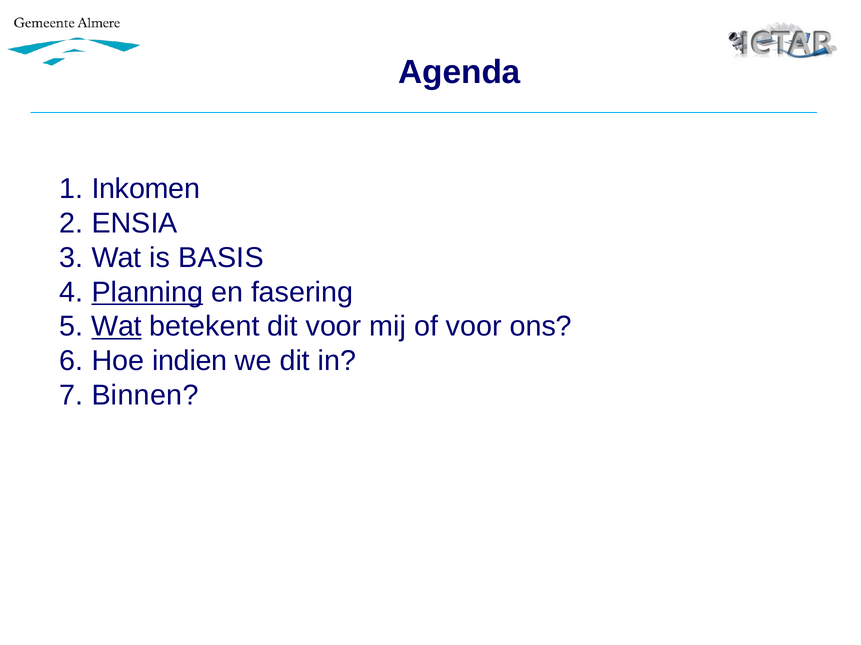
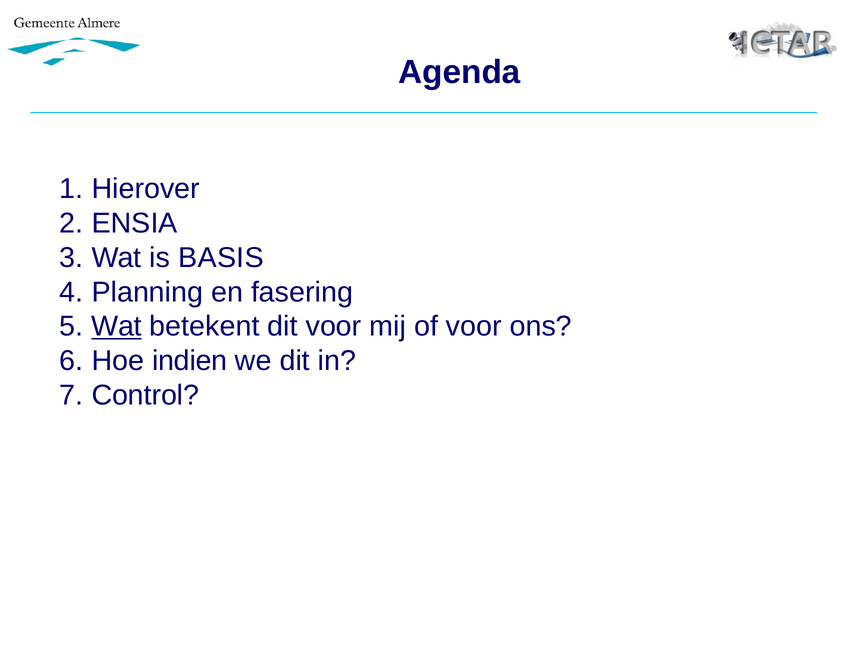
Inkomen: Inkomen -> Hierover (146, 189)
Planning underline: present -> none (147, 292)
Binnen: Binnen -> Control (145, 396)
